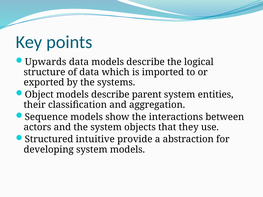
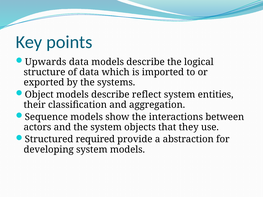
parent: parent -> reflect (147, 95)
intuitive: intuitive -> required (95, 139)
